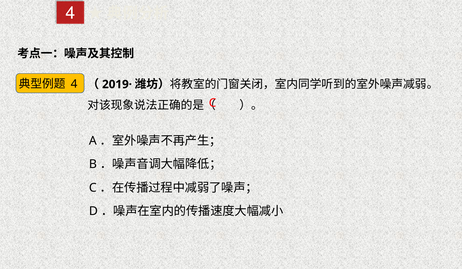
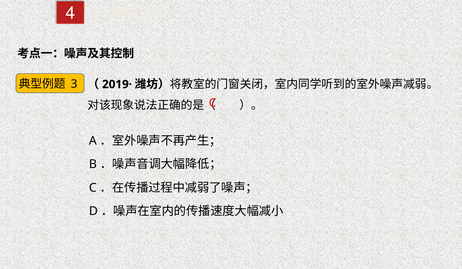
4: 4 -> 3 (74, 84)
